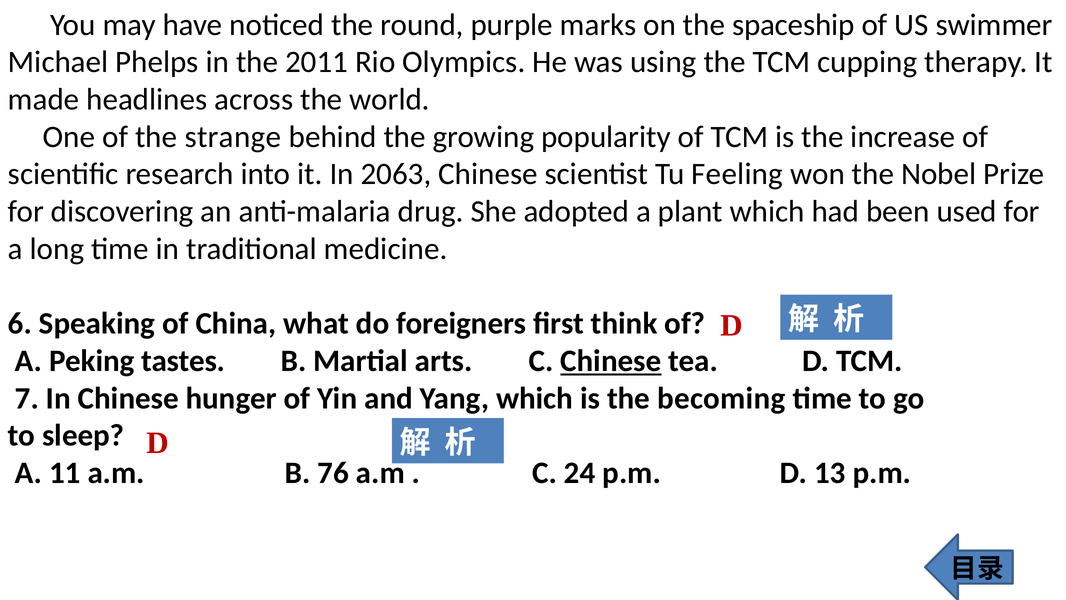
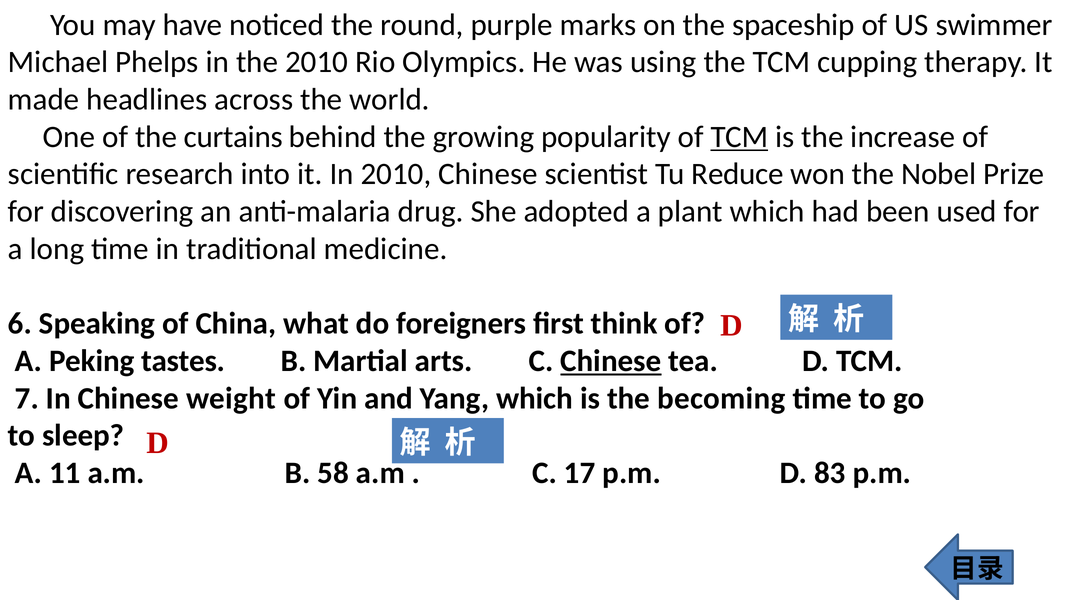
the 2011: 2011 -> 2010 (317, 62)
strange: strange -> curtains (233, 137)
TCM underline: none -> present (739, 137)
In 2063: 2063 -> 2010 (396, 174)
Feeling: Feeling -> Reduce (738, 174)
hunger: hunger -> weight (231, 398)
76: 76 -> 58 (333, 473)
24: 24 -> 17 (580, 473)
13: 13 -> 83 (830, 473)
